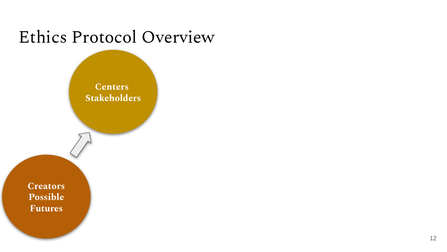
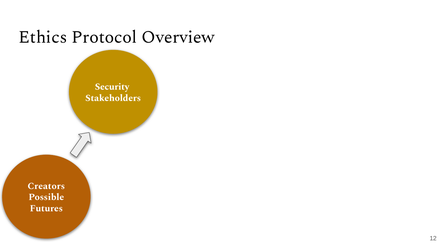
Centers: Centers -> Security (112, 87)
